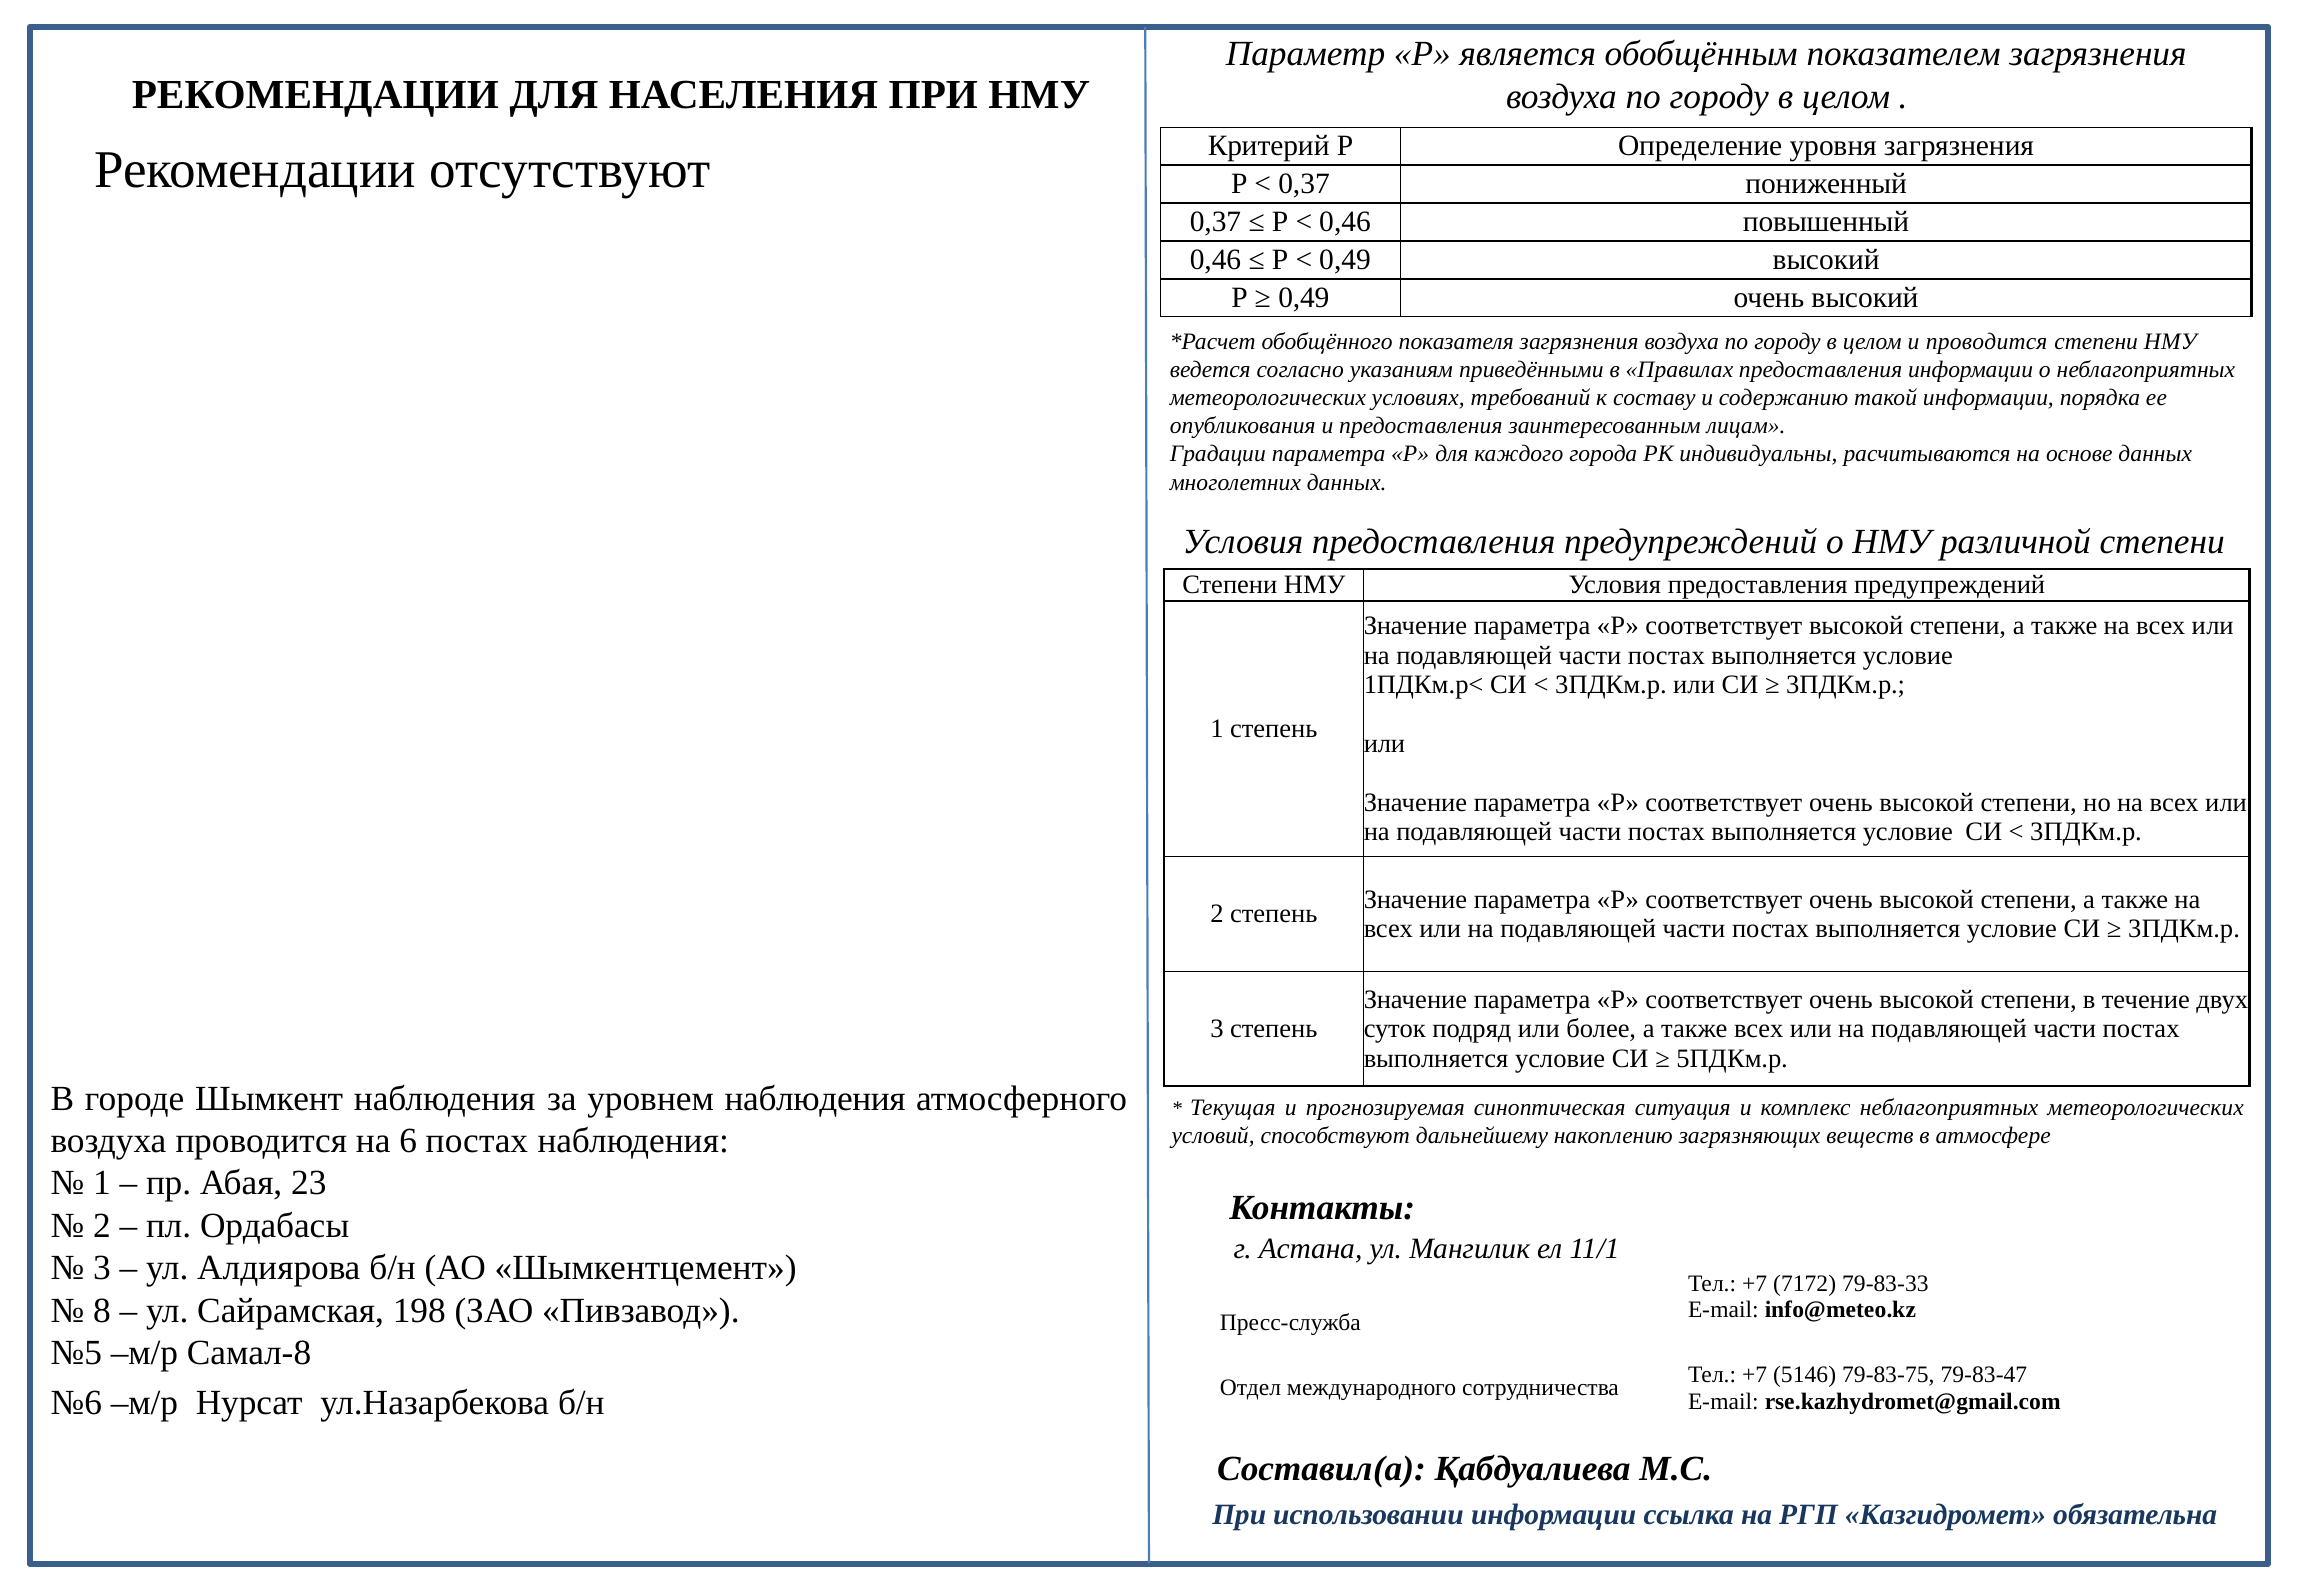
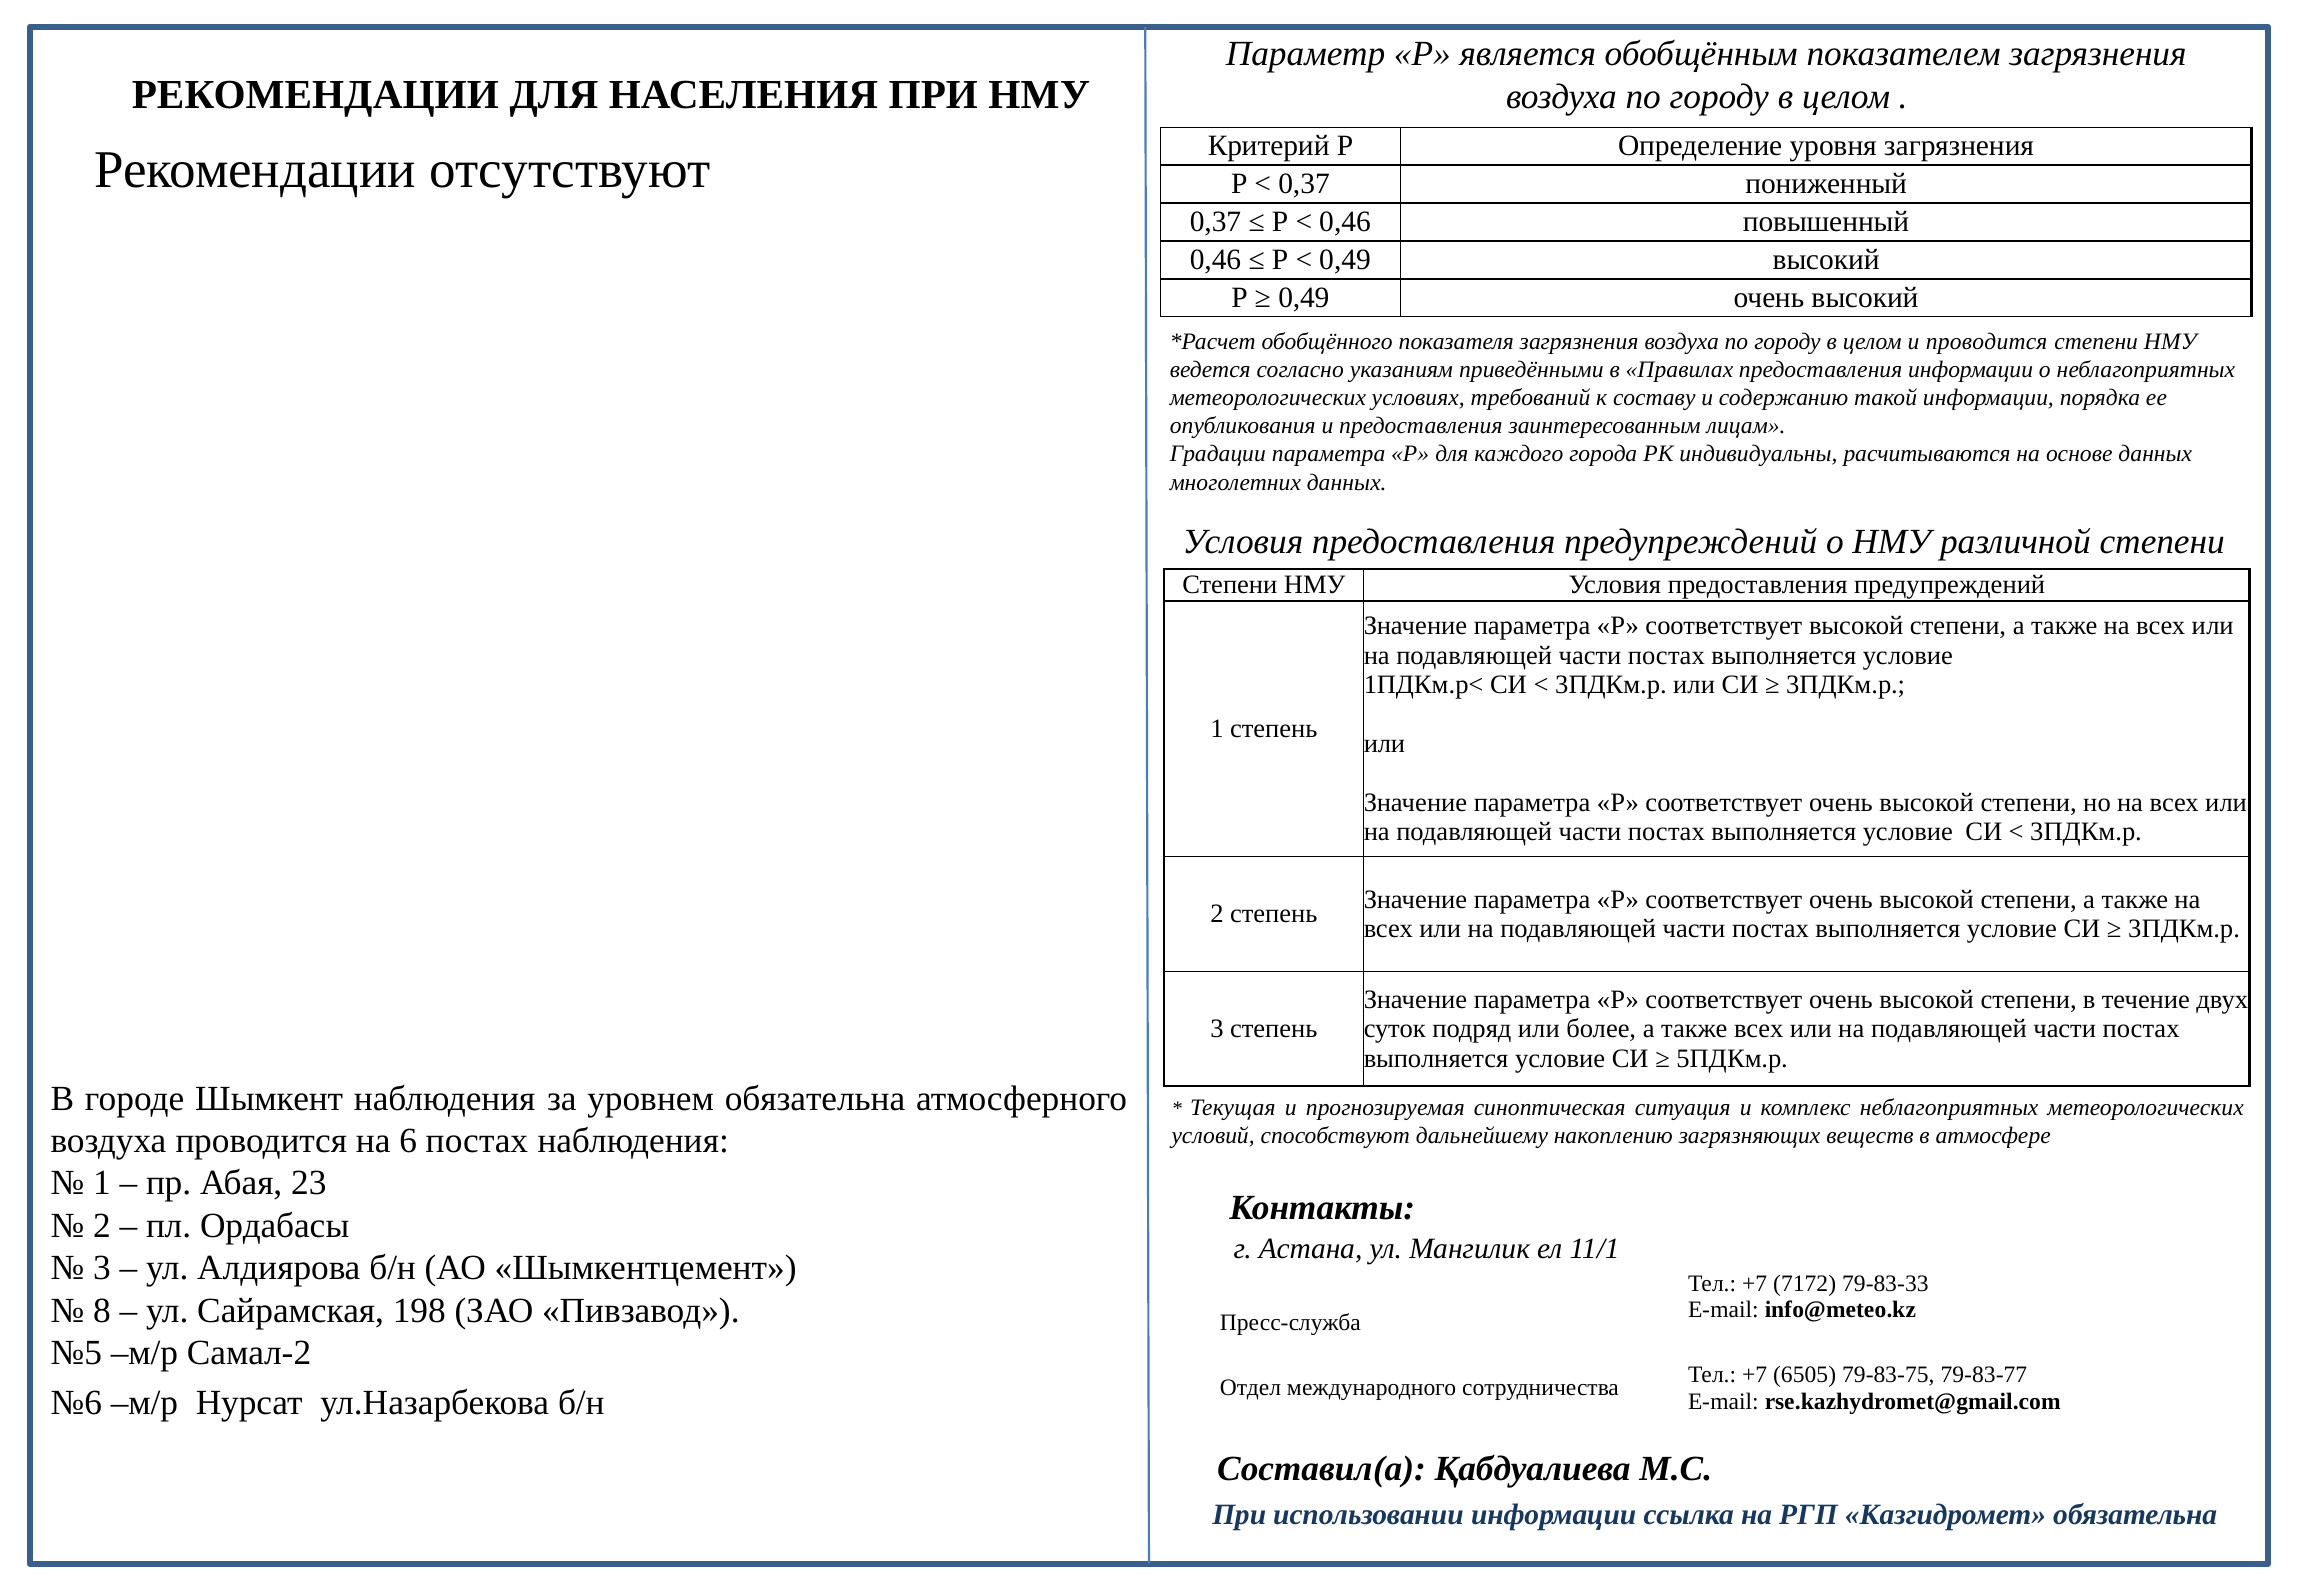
уровнем наблюдения: наблюдения -> обязательна (815, 1098)
Самал-8: Самал-8 -> Самал-2 (249, 1353)
5146: 5146 -> 6505 (1805, 1375)
79-83-47: 79-83-47 -> 79-83-77 (1984, 1375)
